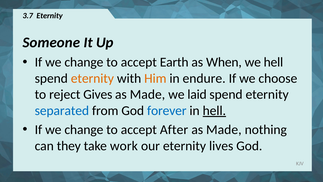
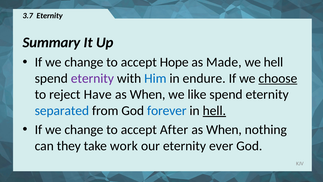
Someone: Someone -> Summary (51, 43)
Earth: Earth -> Hope (174, 62)
When: When -> Made (224, 62)
eternity colour: orange -> purple (92, 79)
Him colour: orange -> blue (155, 79)
choose underline: none -> present (278, 79)
Gives: Gives -> Have (98, 95)
Made: Made -> When (148, 95)
laid: laid -> like (197, 95)
Made: Made -> When (224, 130)
lives: lives -> ever (221, 146)
